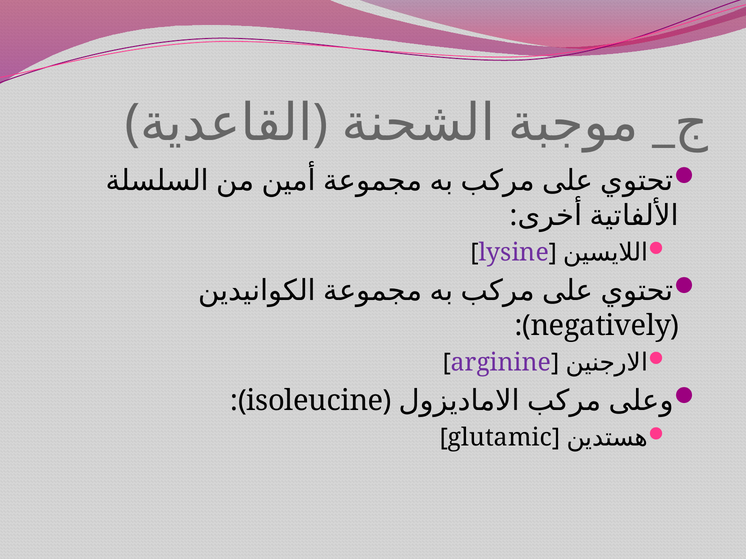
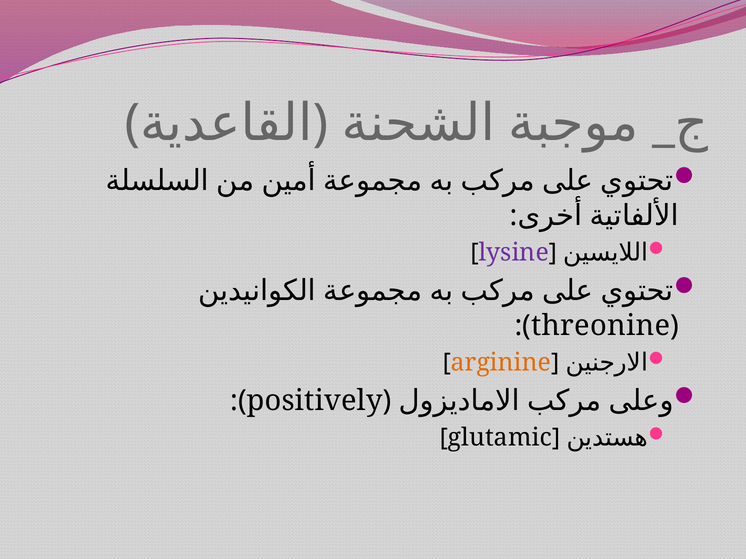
negatively: negatively -> threonine (601, 326)
arginine colour: purple -> orange (501, 363)
isoleucine: isoleucine -> positively (315, 401)
